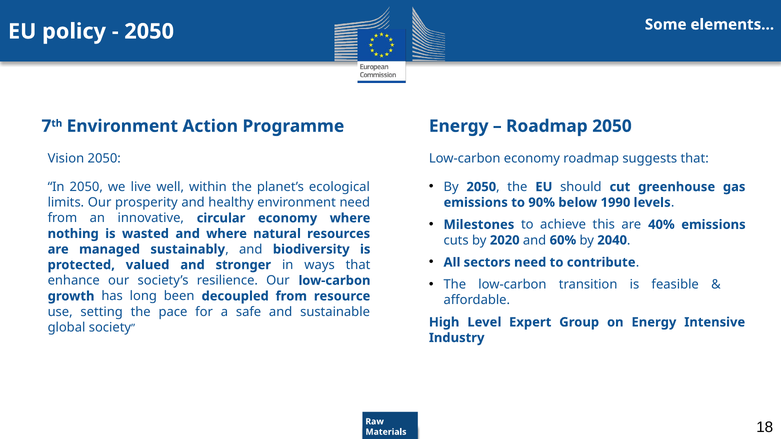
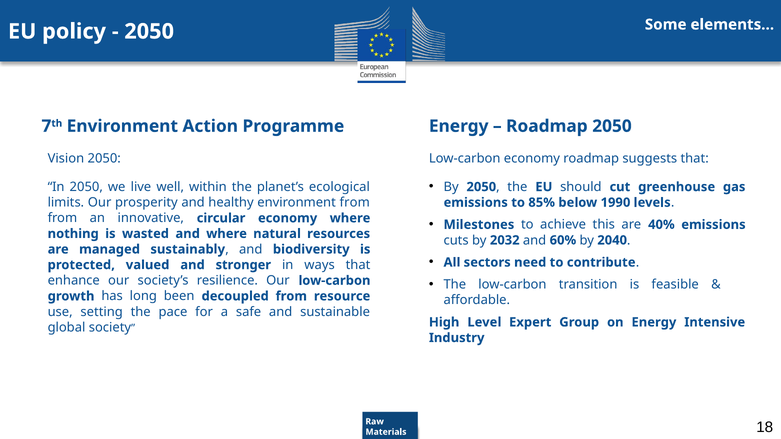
environment need: need -> from (355, 203)
90%: 90% -> 85% (542, 203)
2020: 2020 -> 2032 (505, 240)
